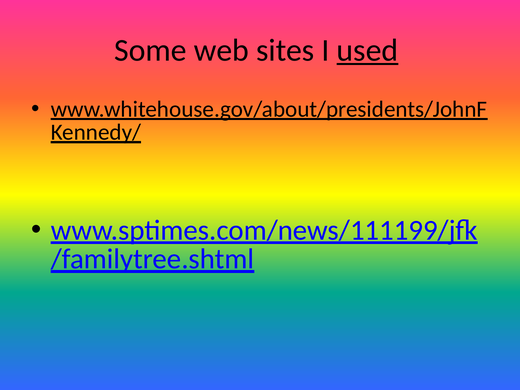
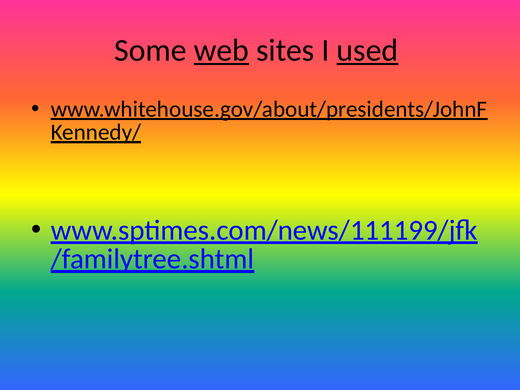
web underline: none -> present (221, 50)
